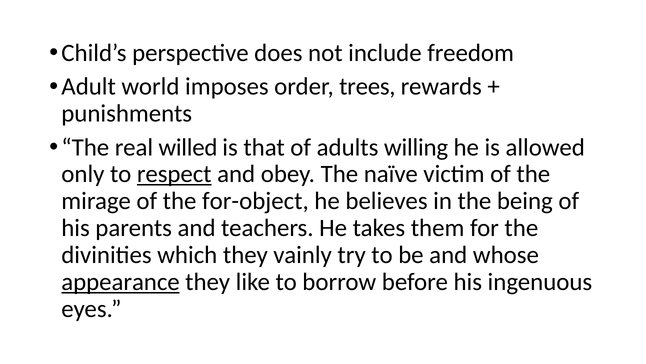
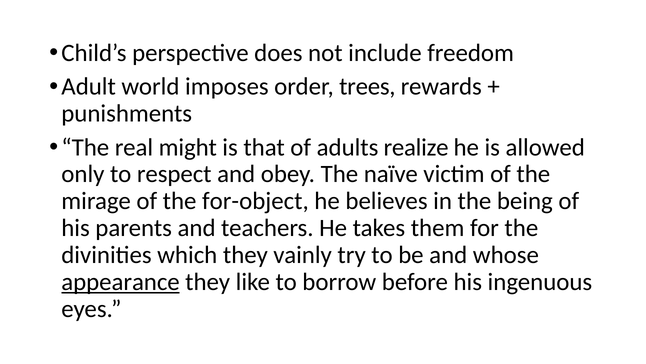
willed: willed -> might (188, 147)
willing: willing -> realize (416, 147)
respect underline: present -> none (174, 174)
